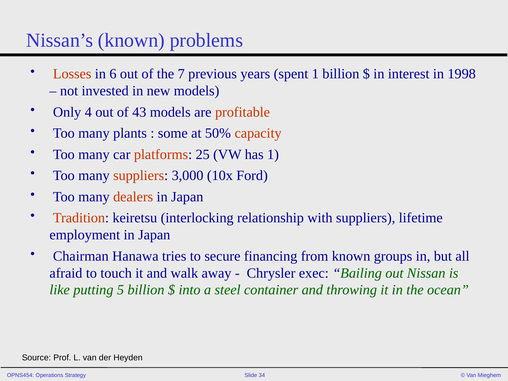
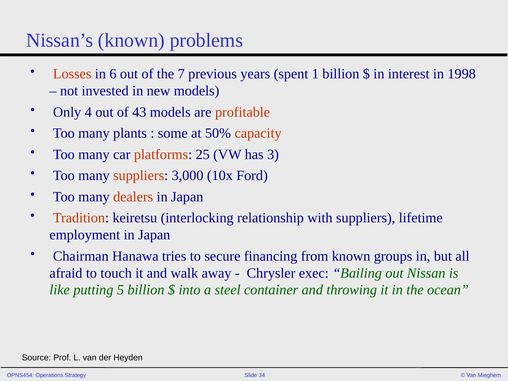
has 1: 1 -> 3 (273, 154)
